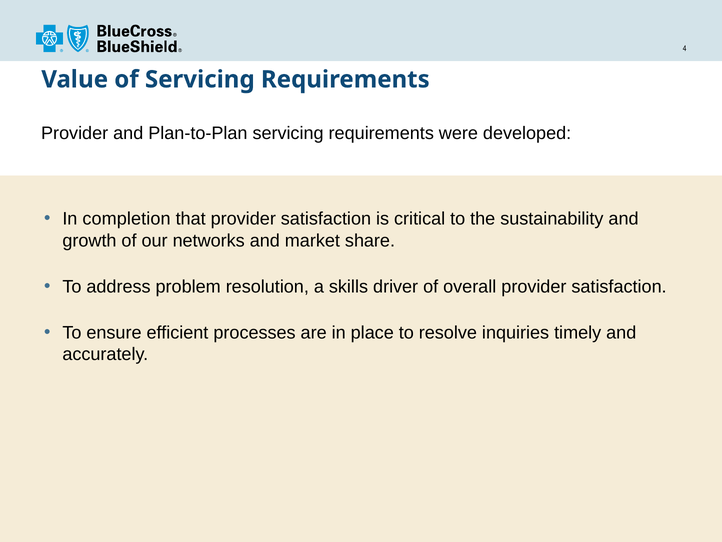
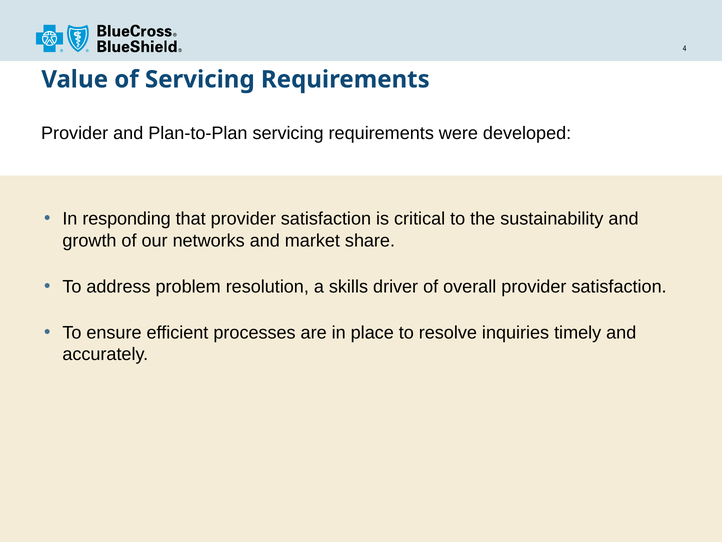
completion: completion -> responding (127, 219)
